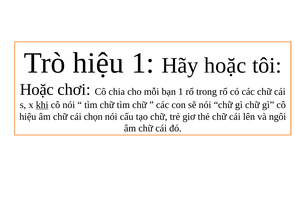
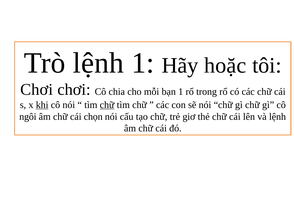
Trò hiệu: hiệu -> lệnh (98, 63)
Hoặc: Hoặc -> Chơi (37, 89)
chữ underline: none -> present (107, 105)
hiệu: hiệu -> ngôi (28, 116)
và ngôi: ngôi -> lệnh (278, 116)
